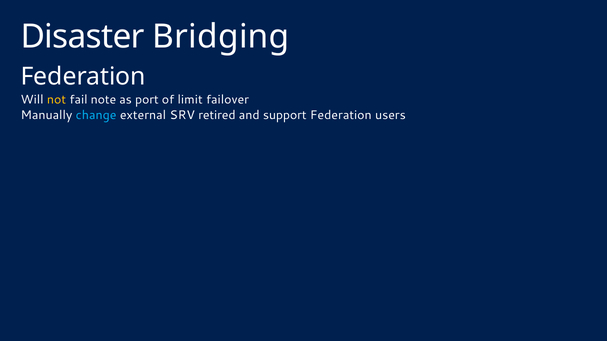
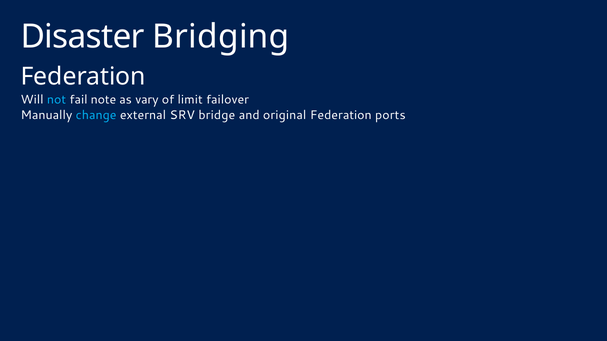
not colour: yellow -> light blue (57, 100)
port: port -> vary (147, 100)
retired: retired -> bridge (217, 115)
support: support -> original (285, 115)
users: users -> ports (390, 115)
